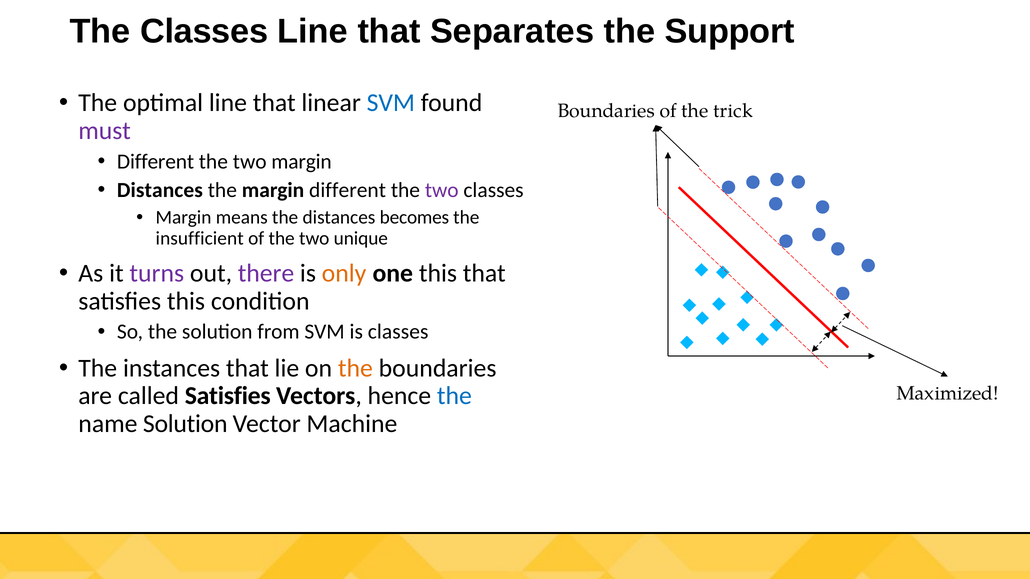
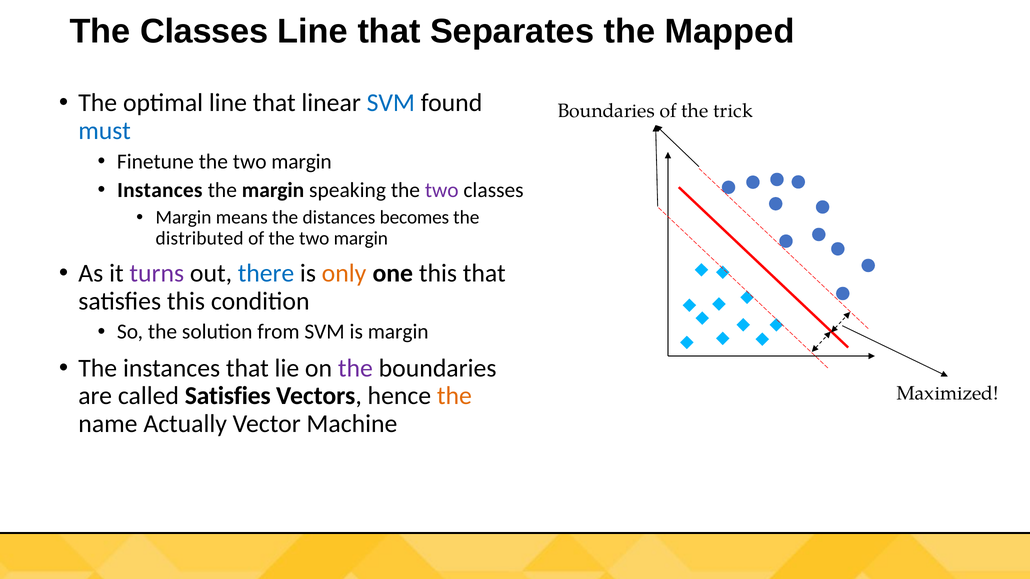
Support: Support -> Mapped (730, 31)
must colour: purple -> blue (105, 131)
Different: Different -> Finetune (155, 162)
Distances: Distances -> Instances (160, 190)
margin different: different -> speaking (348, 190)
insufficient: insufficient -> distributed (200, 238)
of the two unique: unique -> margin (361, 238)
there colour: purple -> blue (266, 273)
is classes: classes -> margin (398, 332)
the colour: orange -> purple (355, 368)
the colour: blue -> orange (454, 396)
name Solution: Solution -> Actually (185, 424)
